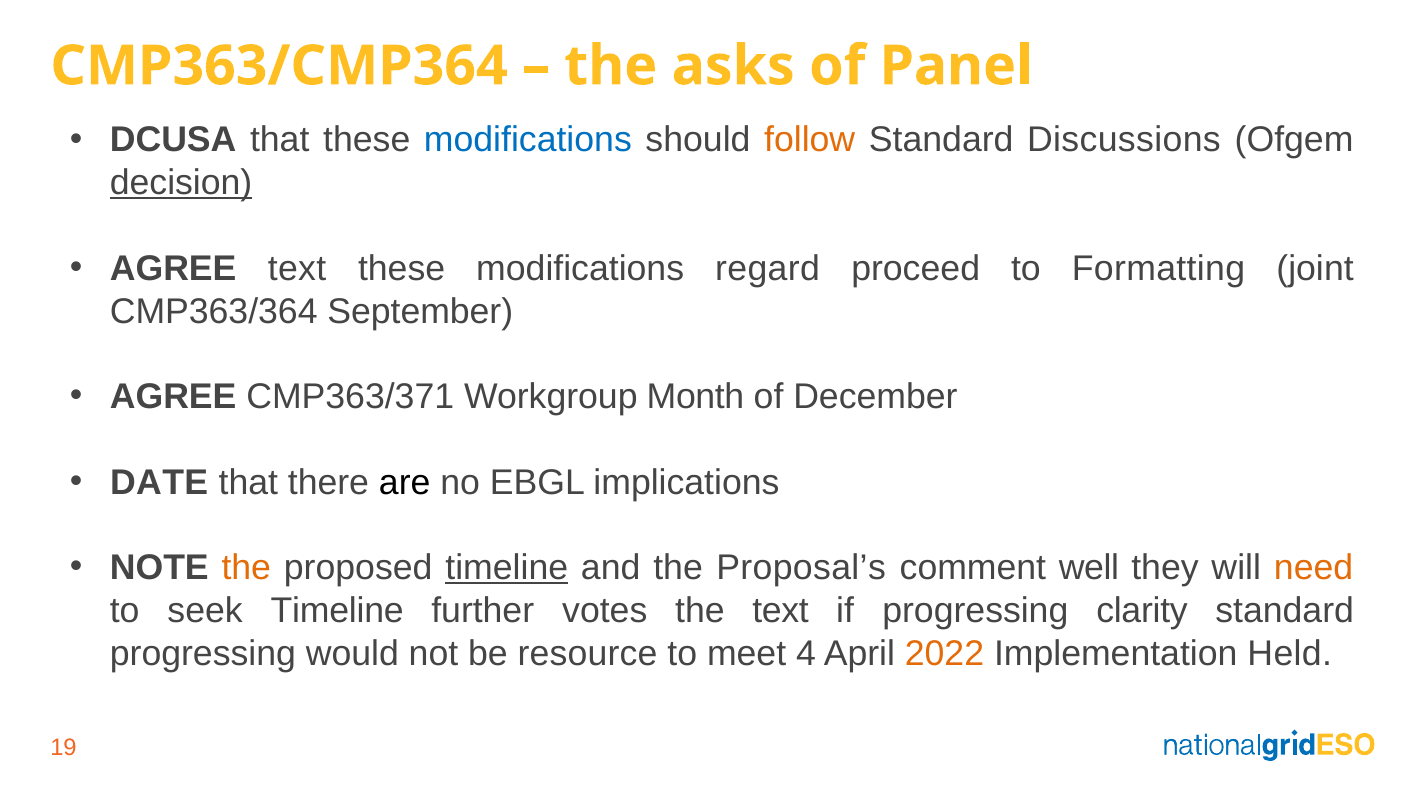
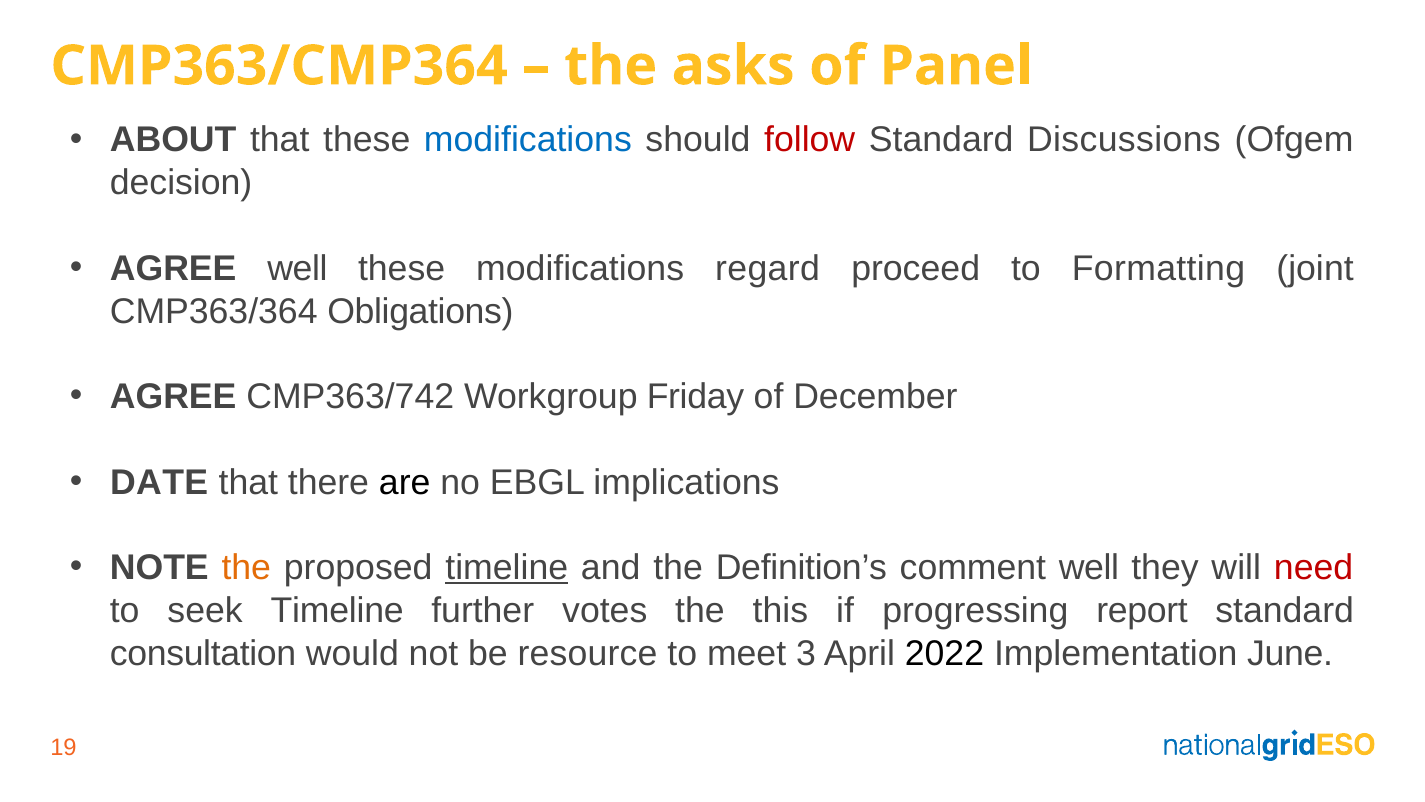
DCUSA: DCUSA -> ABOUT (173, 140)
follow colour: orange -> red (810, 140)
decision underline: present -> none (181, 183)
AGREE text: text -> well (297, 268)
September: September -> Obligations (420, 311)
CMP363/371: CMP363/371 -> CMP363/742 (350, 397)
Month: Month -> Friday (695, 397)
Proposal’s: Proposal’s -> Definition’s (801, 568)
need colour: orange -> red (1314, 568)
the text: text -> this (780, 610)
clarity: clarity -> report (1142, 610)
progressing: progressing -> consultation (203, 653)
4: 4 -> 3 (806, 653)
2022 colour: orange -> black (944, 653)
Held: Held -> June (1290, 653)
